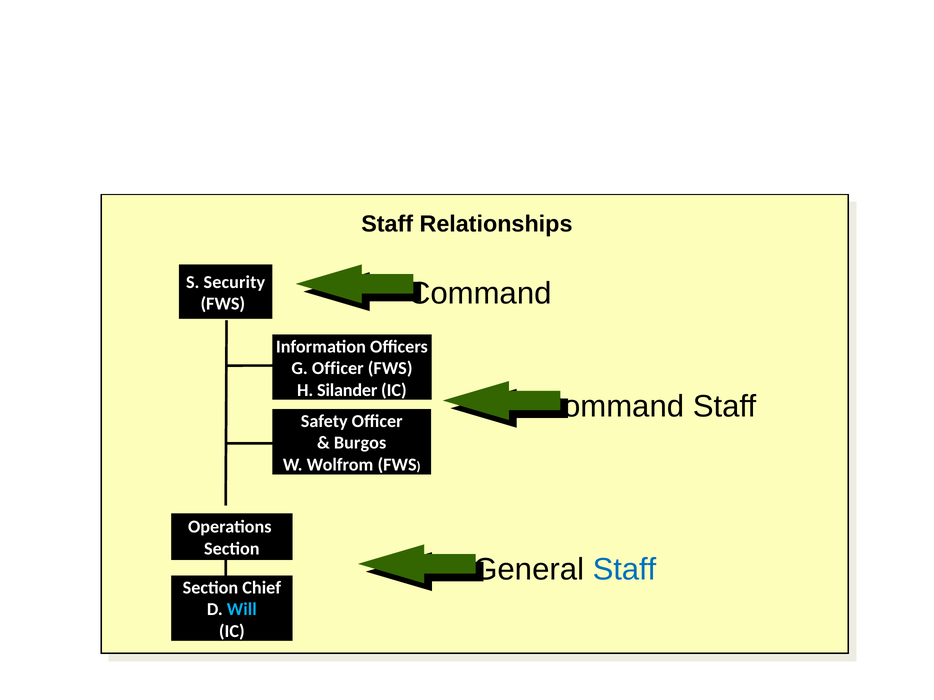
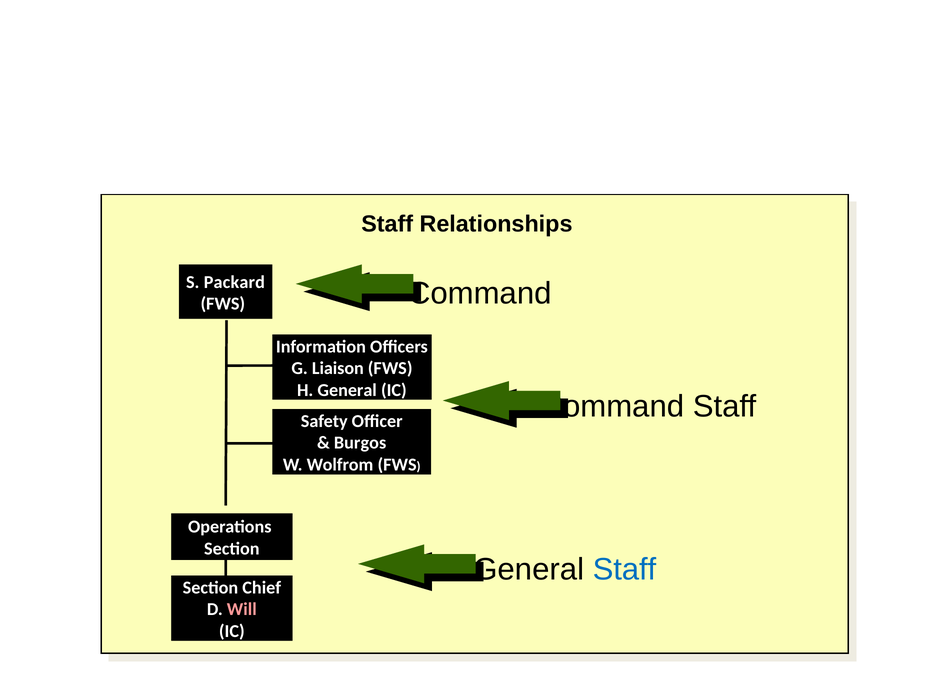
Security: Security -> Packard (234, 282)
G Officer: Officer -> Liaison (338, 369)
H Silander: Silander -> General (347, 390)
Will colour: light blue -> pink (242, 610)
